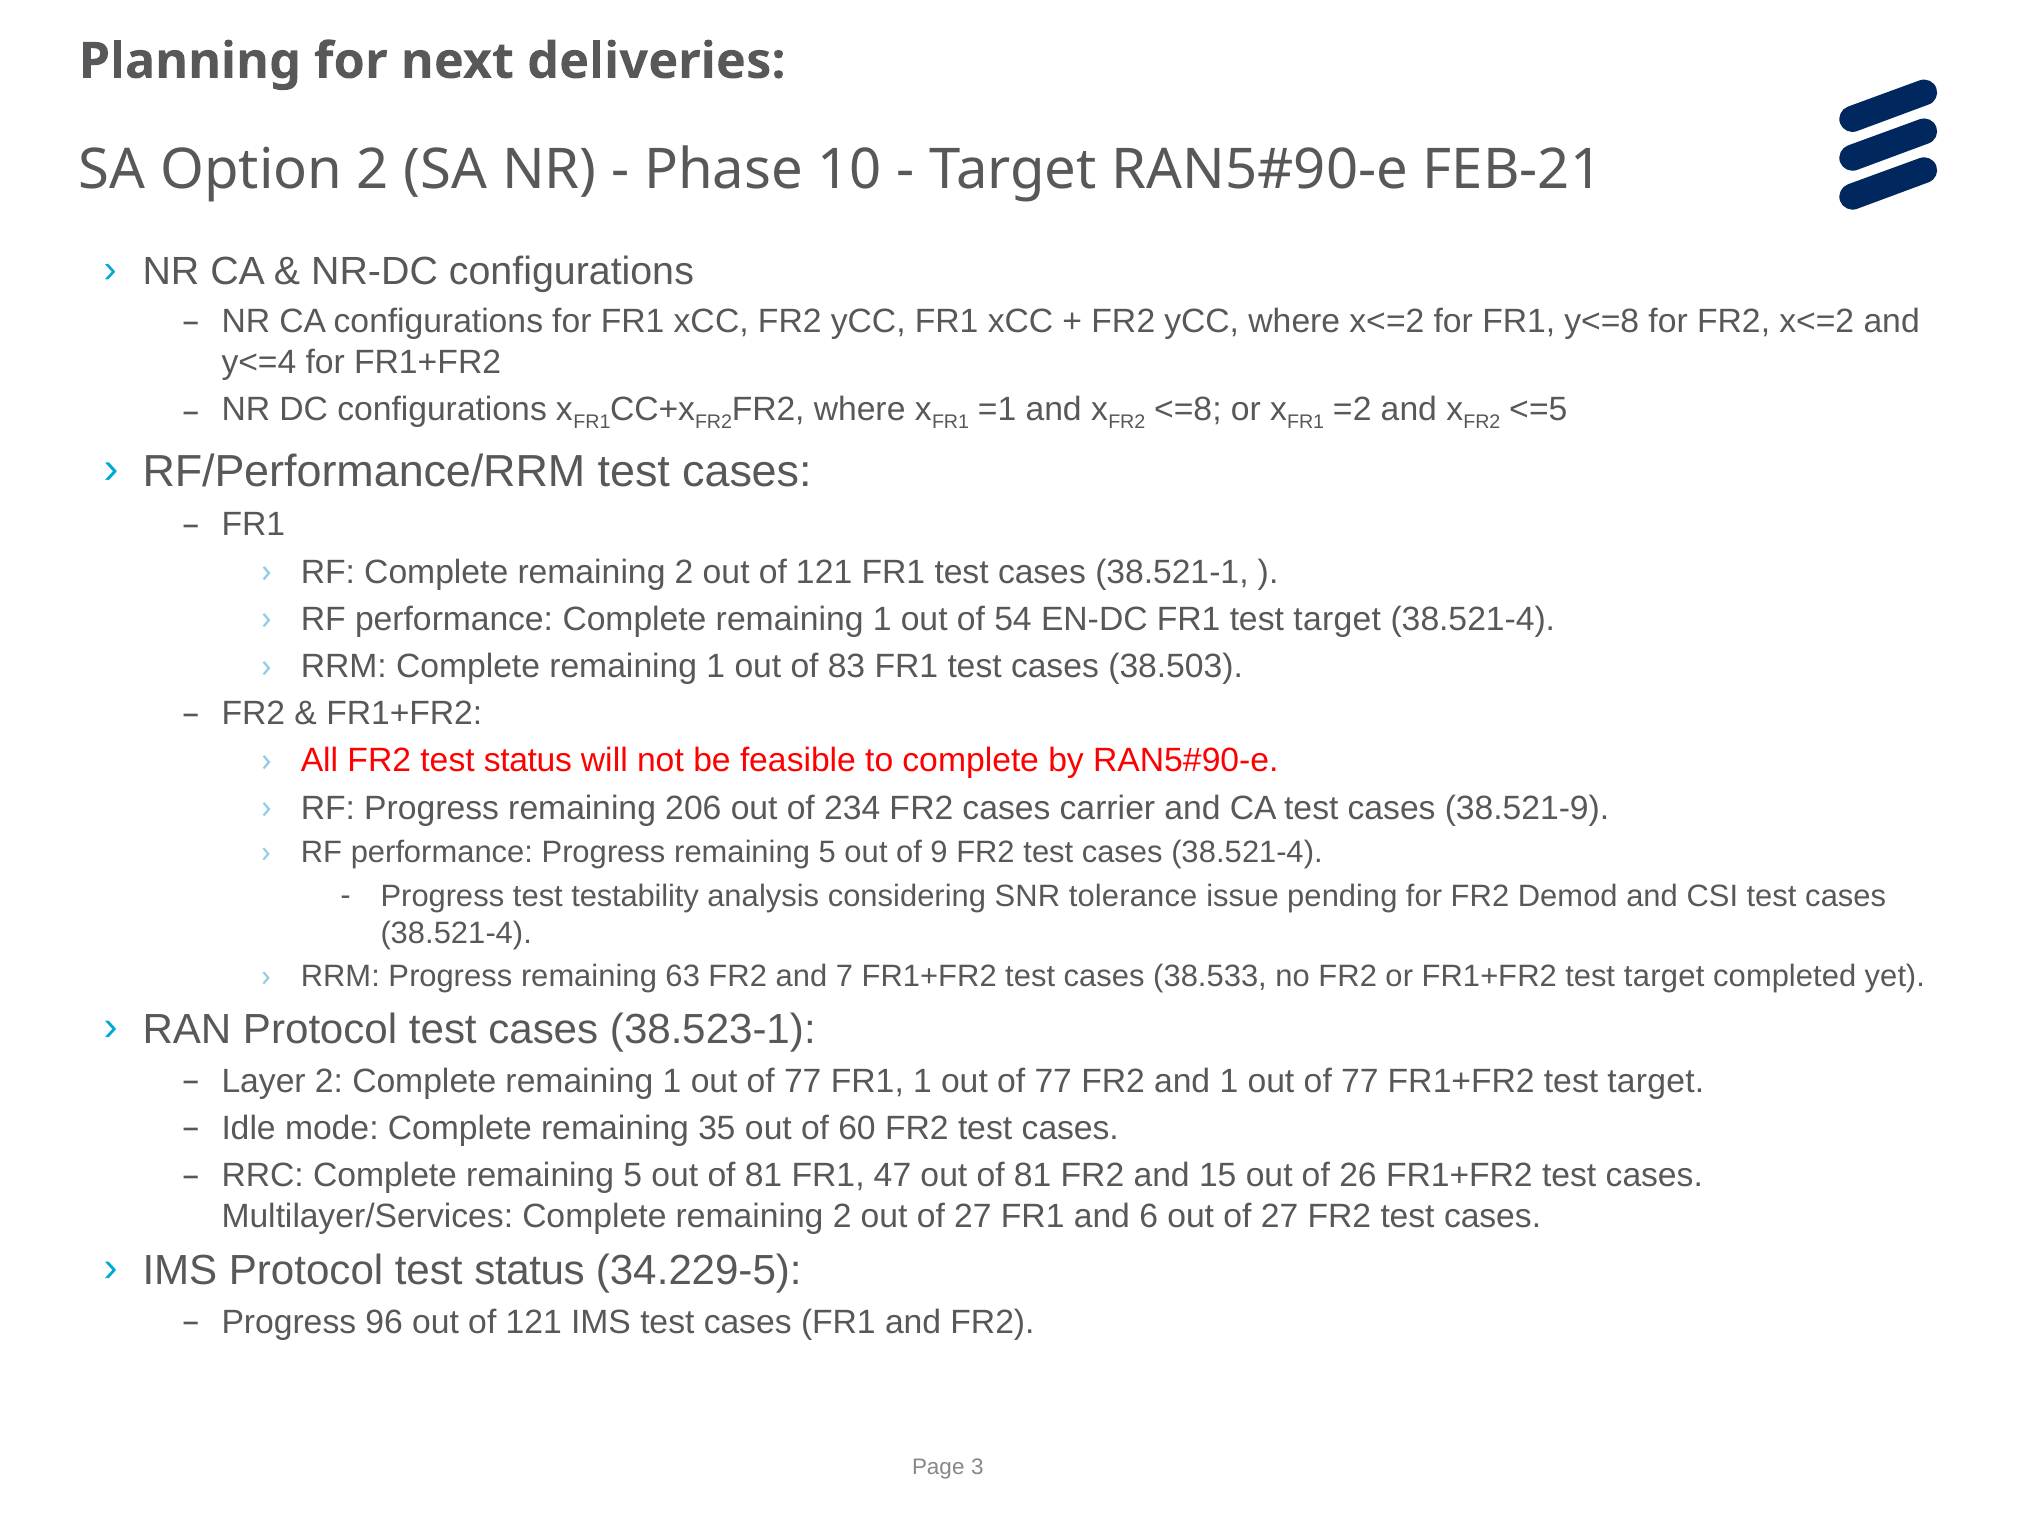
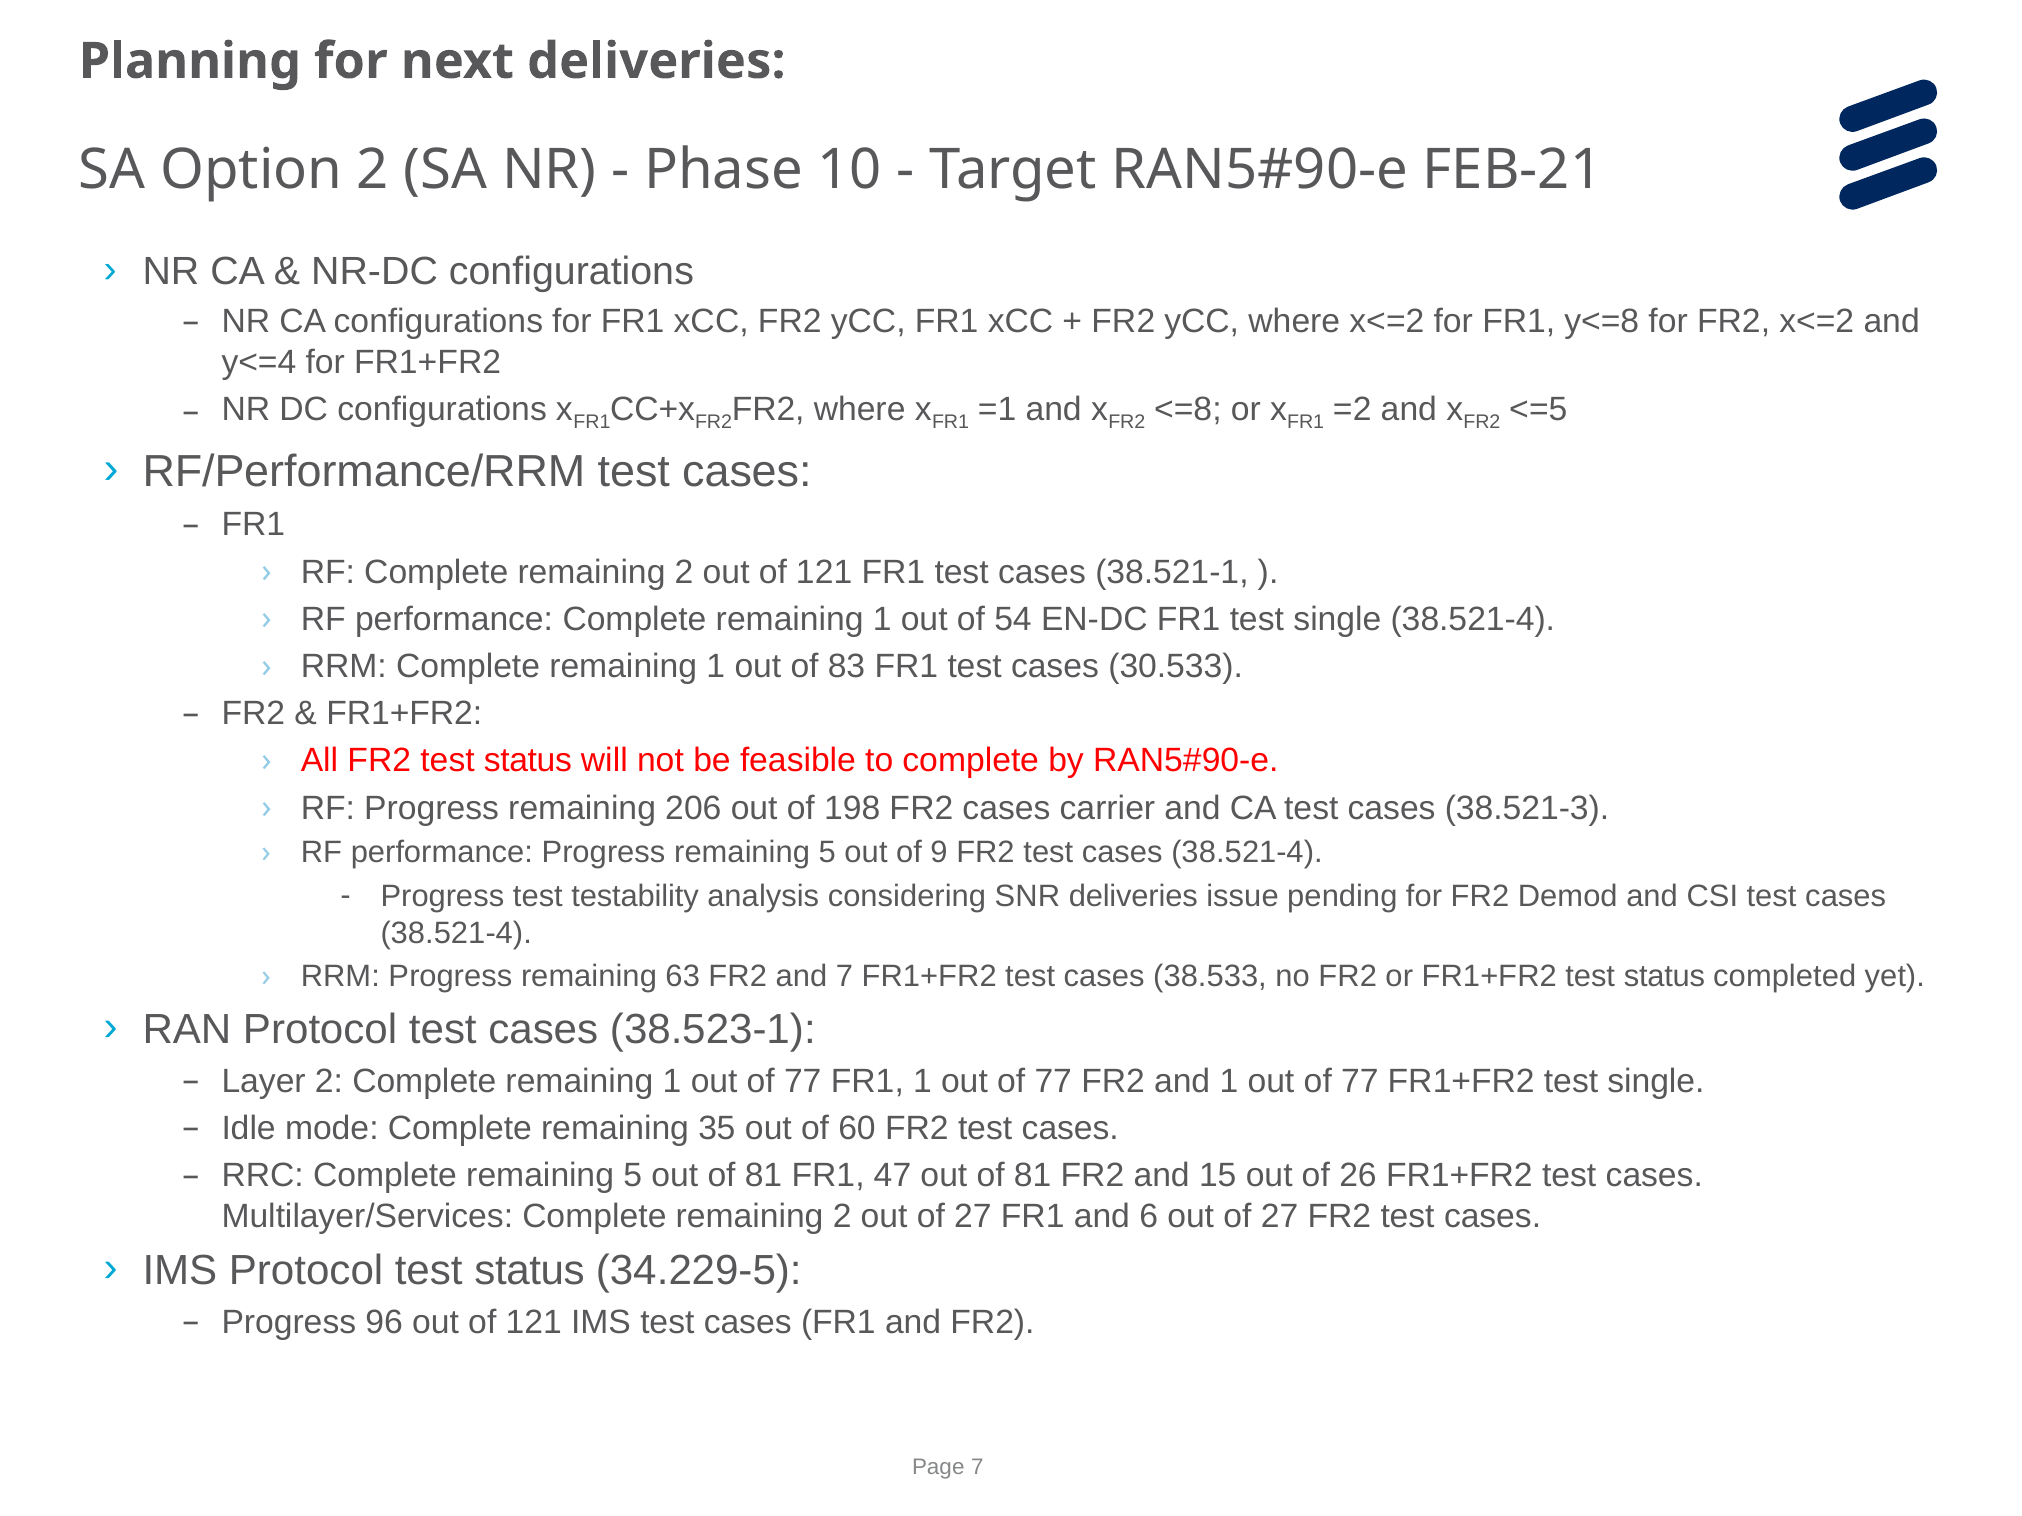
FR1 test target: target -> single (1337, 619)
38.503: 38.503 -> 30.533 (1176, 667)
234: 234 -> 198 (852, 808)
38.521-9: 38.521-9 -> 38.521-3 (1527, 808)
SNR tolerance: tolerance -> deliveries (1133, 896)
or FR1+FR2 test target: target -> status (1664, 977)
77 FR1+FR2 test target: target -> single (1656, 1081)
3: 3 -> 7 (977, 1468)
